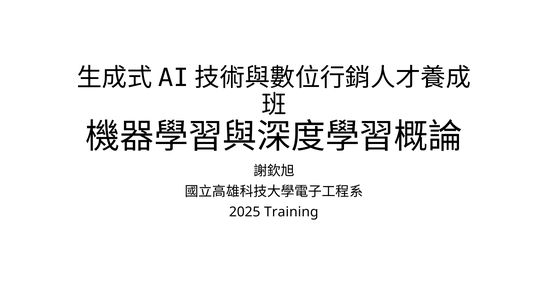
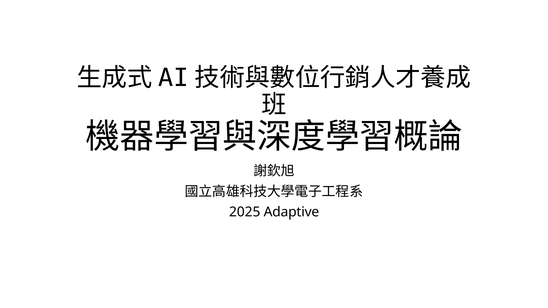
Training: Training -> Adaptive (291, 212)
